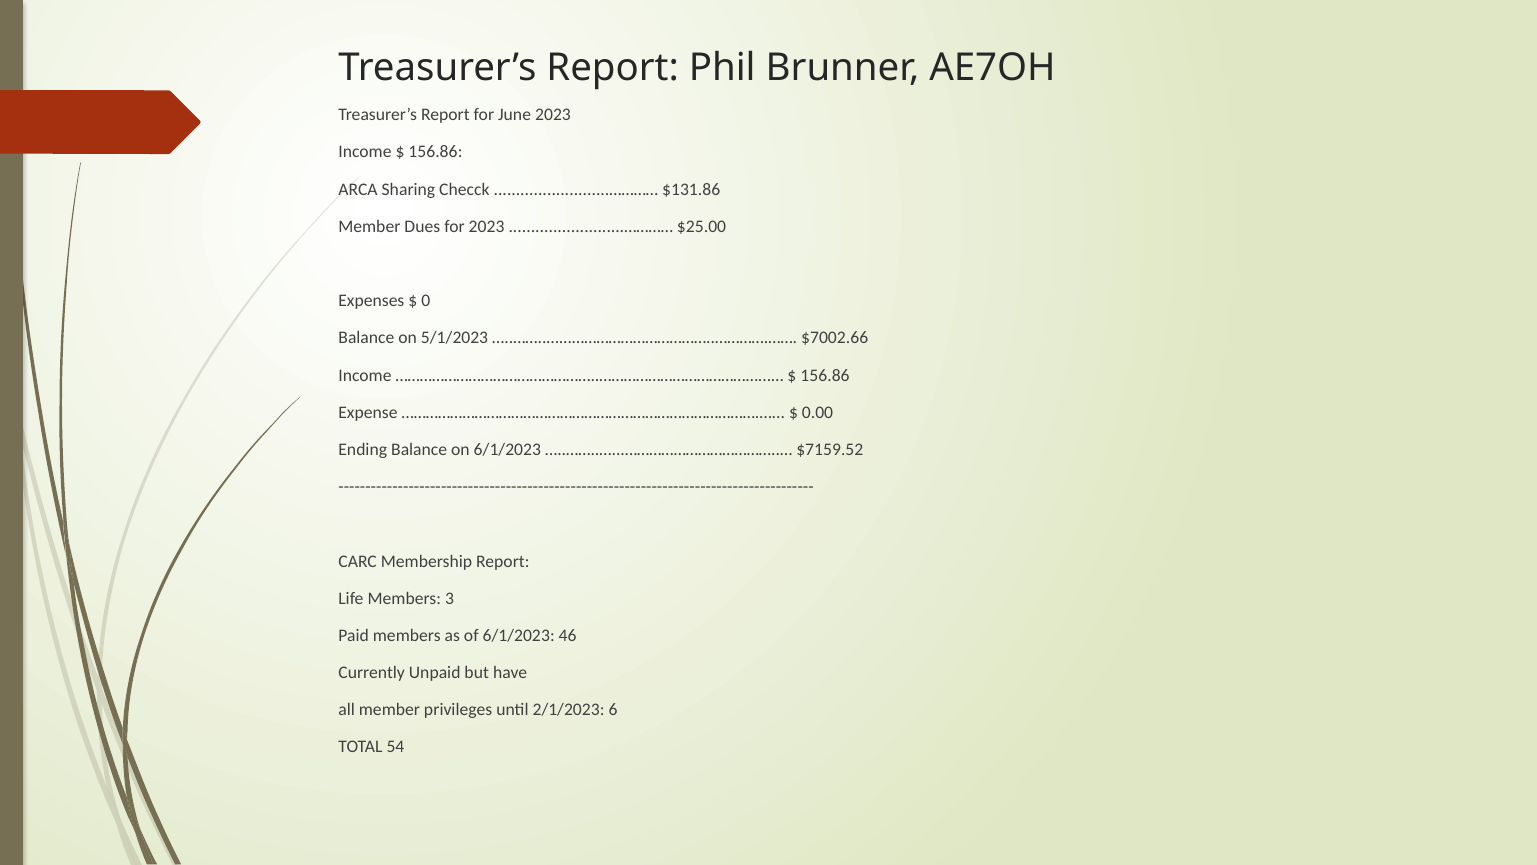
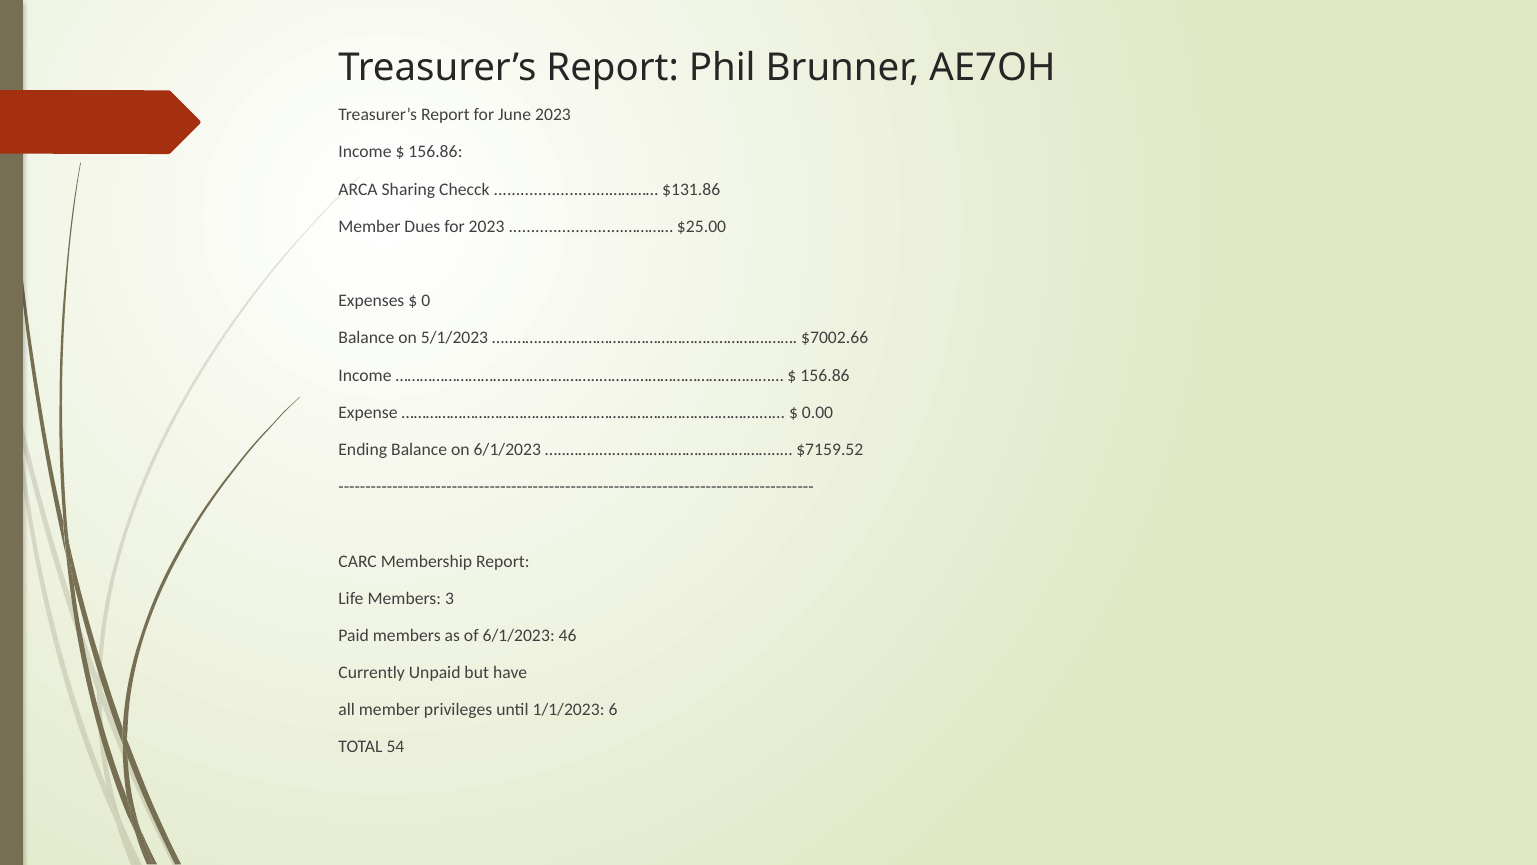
2/1/2023: 2/1/2023 -> 1/1/2023 (569, 710)
